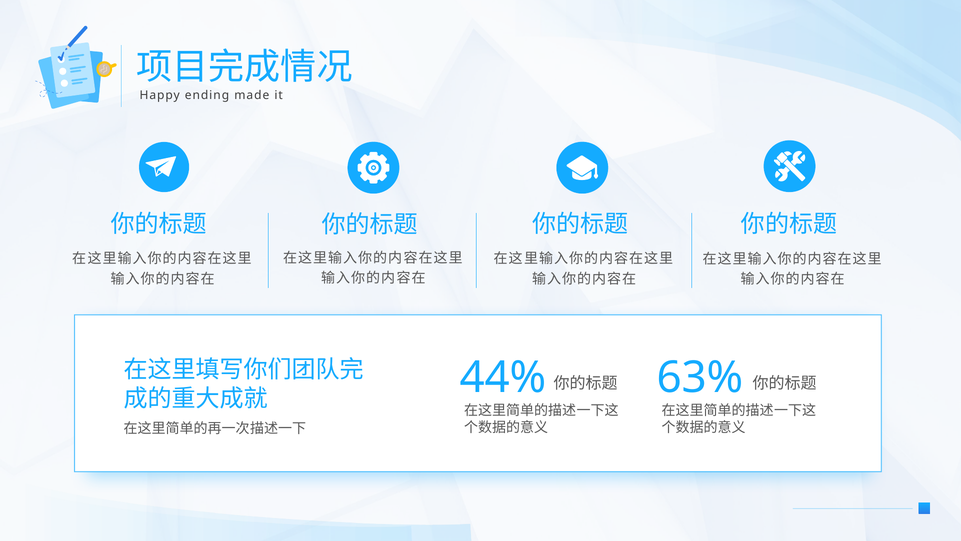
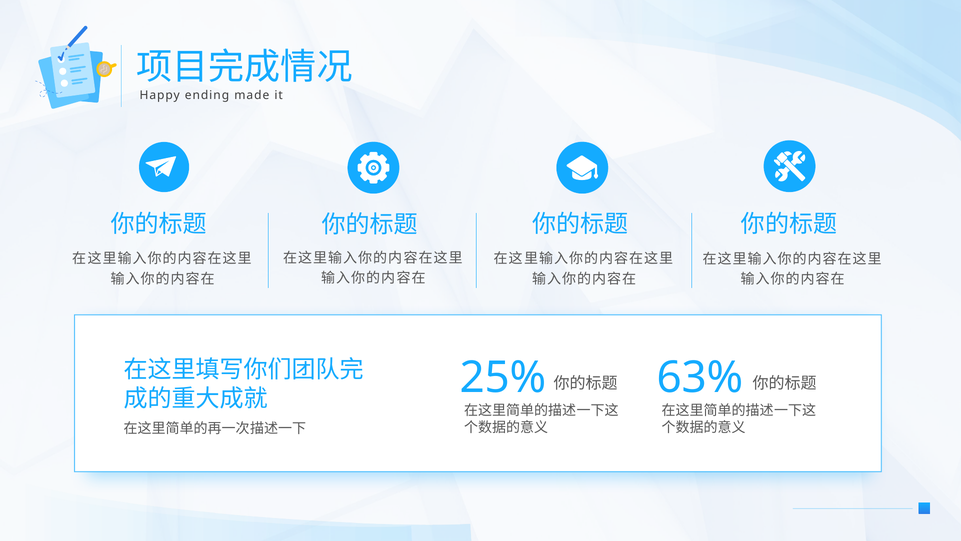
44%: 44% -> 25% (503, 377)
